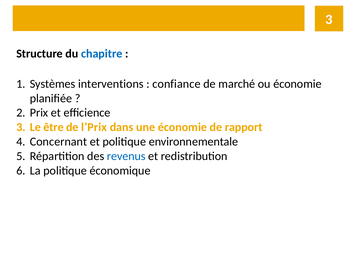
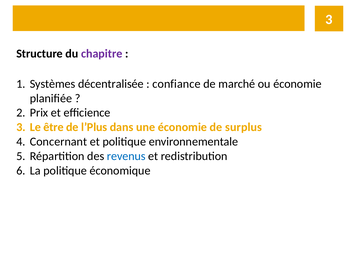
chapitre colour: blue -> purple (102, 54)
interventions: interventions -> décentralisée (111, 84)
l’Prix: l’Prix -> l’Plus (94, 127)
rapport: rapport -> surplus (244, 127)
